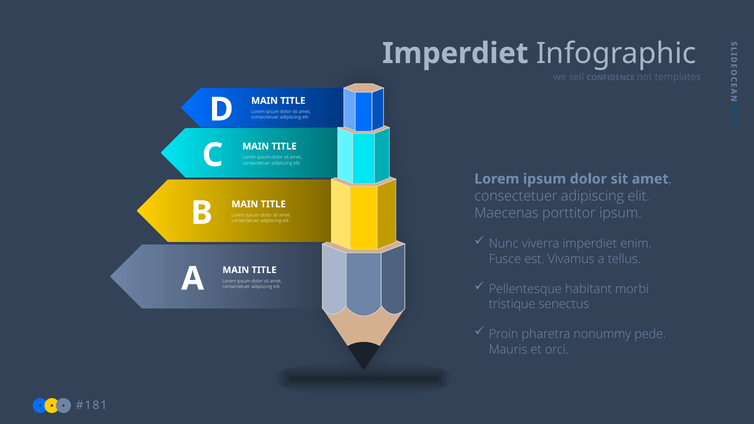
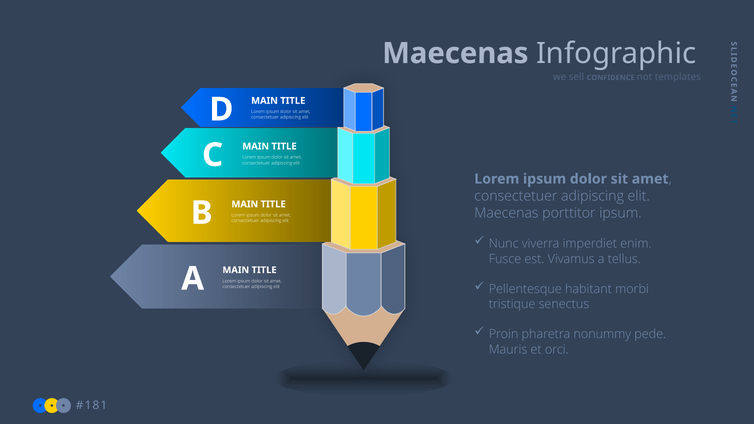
Imperdiet: Imperdiet -> Maecenas (455, 53)
